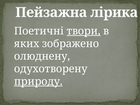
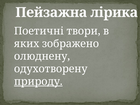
твори underline: present -> none (84, 31)
